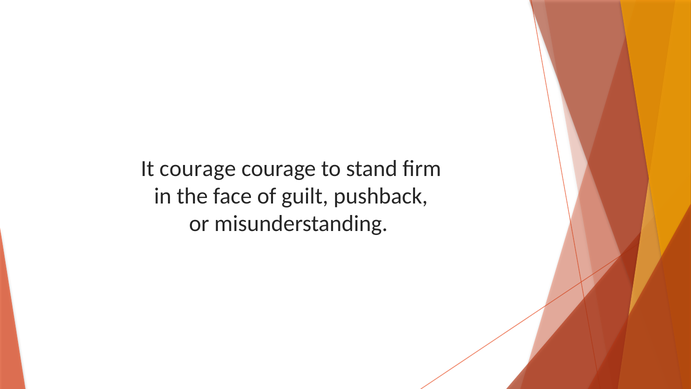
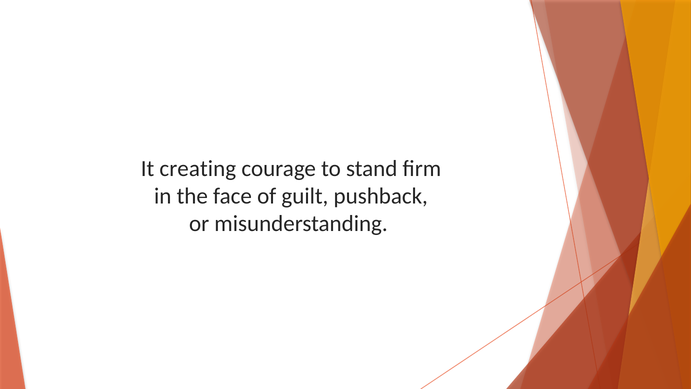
It courage: courage -> creating (198, 168)
